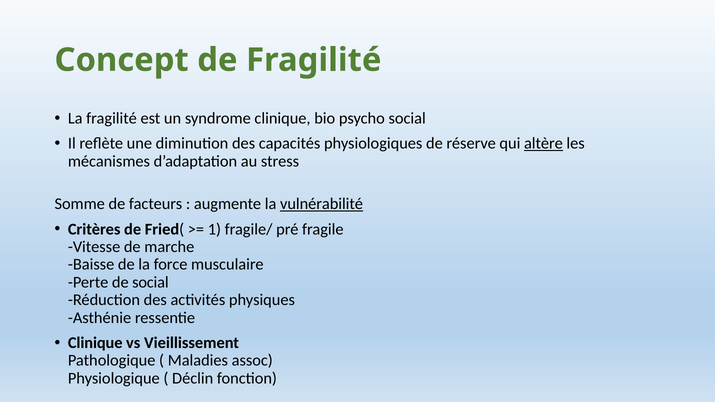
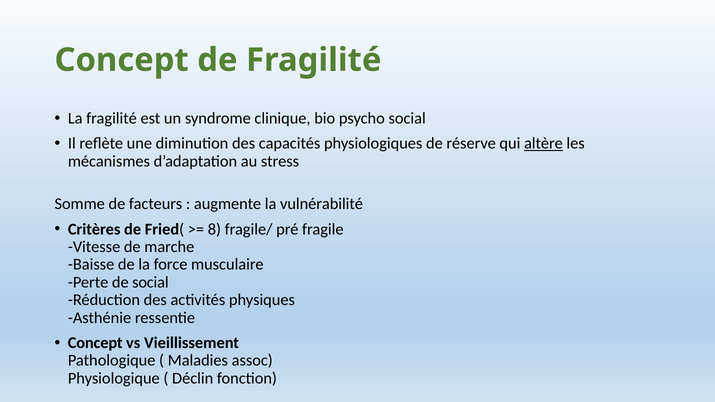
vulnérabilité underline: present -> none (322, 204)
1: 1 -> 8 (214, 229)
Clinique: Clinique -> Concept (95, 343)
